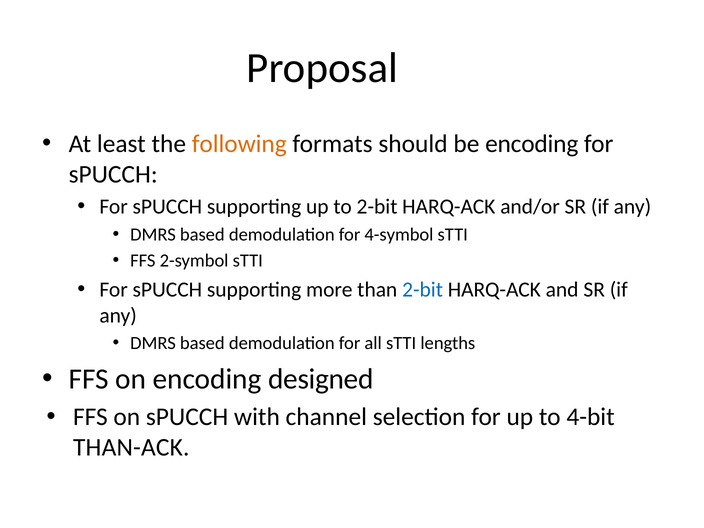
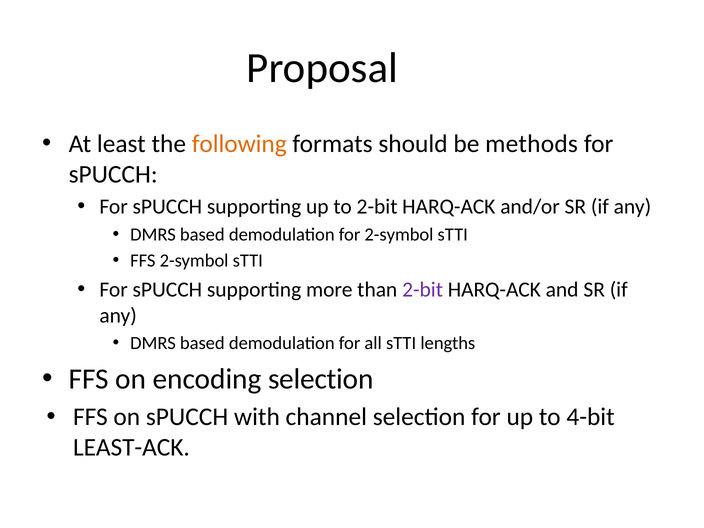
be encoding: encoding -> methods (532, 144)
for 4-symbol: 4-symbol -> 2-symbol (399, 235)
2-bit colour: blue -> purple (423, 290)
encoding designed: designed -> selection (321, 379)
THAN-ACK: THAN-ACK -> LEAST-ACK (131, 448)
